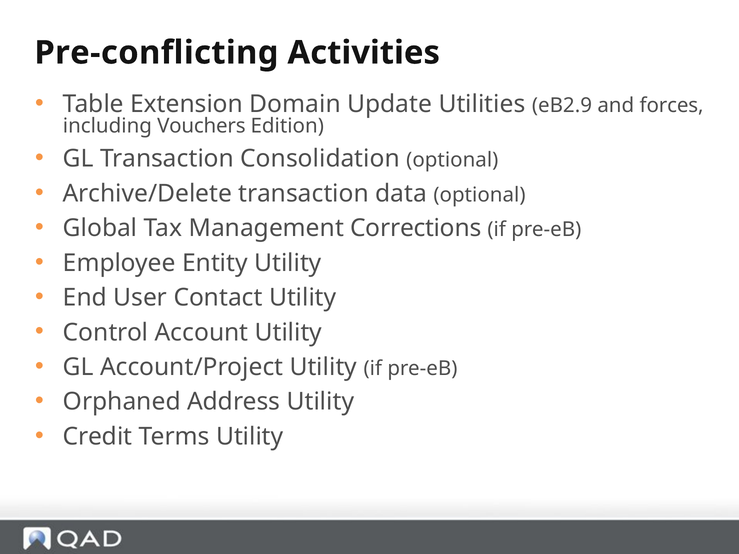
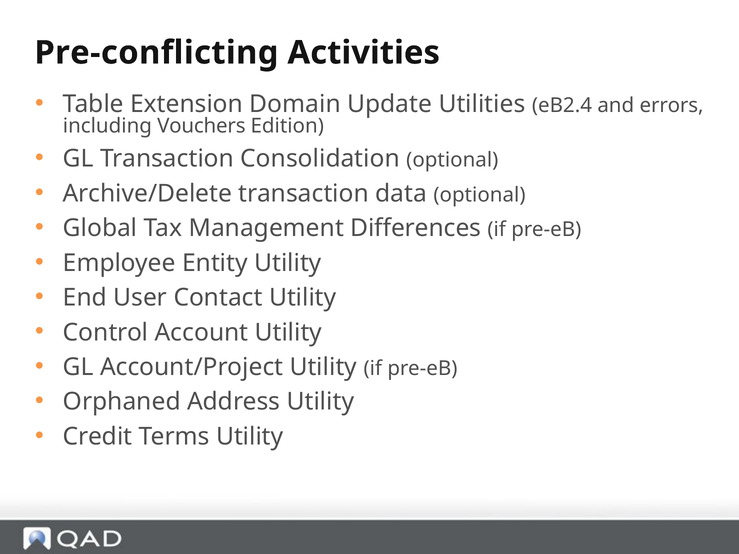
eB2.9: eB2.9 -> eB2.4 (562, 106)
forces: forces -> errors (672, 106)
Corrections: Corrections -> Differences (416, 228)
